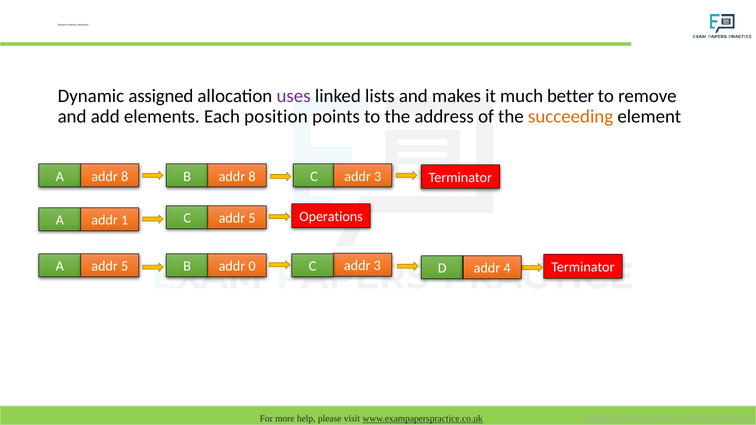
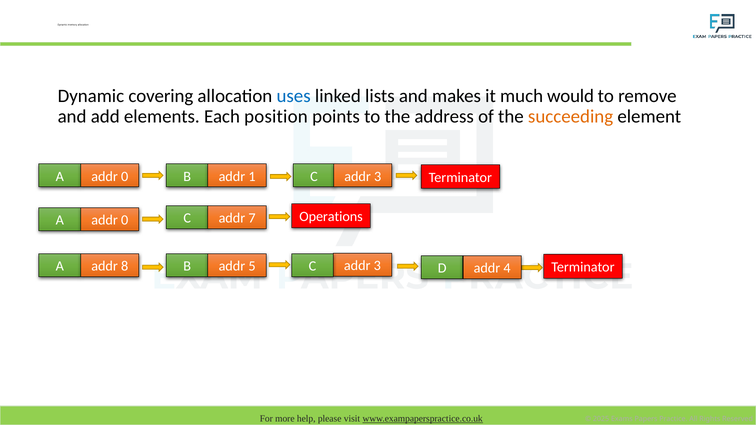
assigned: assigned -> covering (161, 96)
uses colour: purple -> blue (294, 96)
better: better -> would (570, 96)
8: 8 -> 0 (125, 176)
B addr 8: 8 -> 1 (252, 176)
1: 1 -> 0 (125, 220)
C addr 5: 5 -> 7 (252, 218)
A addr 5: 5 -> 8 (125, 266)
0: 0 -> 5 (252, 266)
